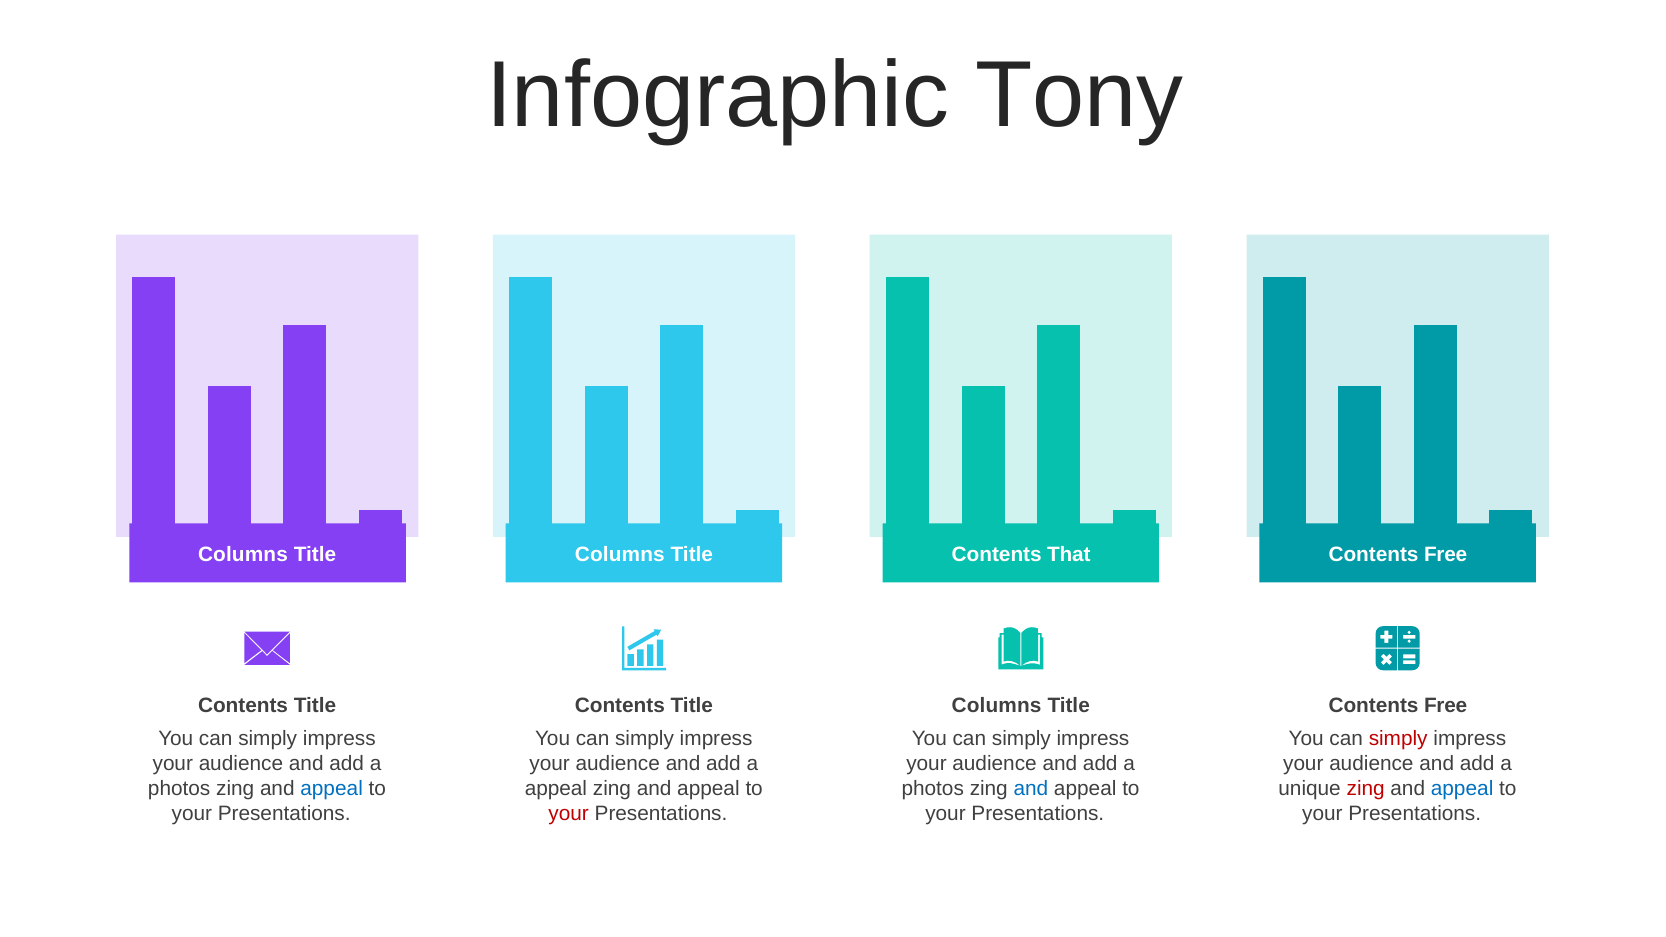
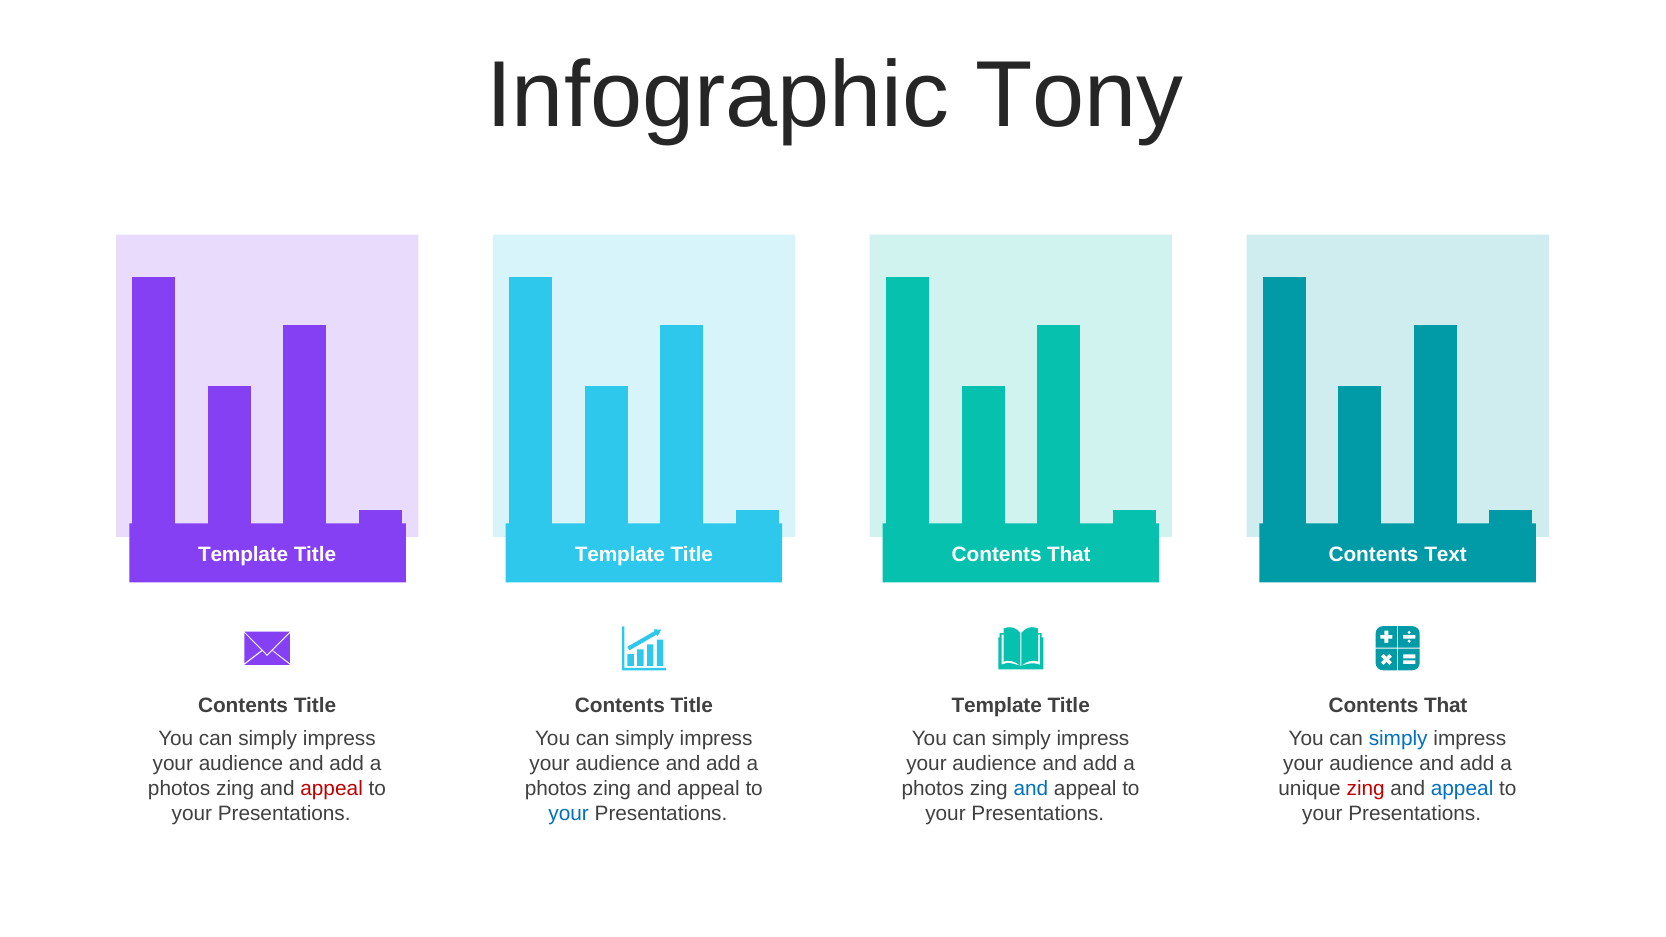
Columns: Columns -> Template (243, 554)
Columns: Columns -> Template (620, 554)
Free: Free -> Text (1446, 554)
Columns: Columns -> Template (997, 705)
Free: Free -> That (1446, 705)
simply colour: red -> blue (1398, 739)
appeal colour: blue -> red (332, 789)
appeal: appeal -> photos (556, 789)
your colour: red -> blue (569, 814)
